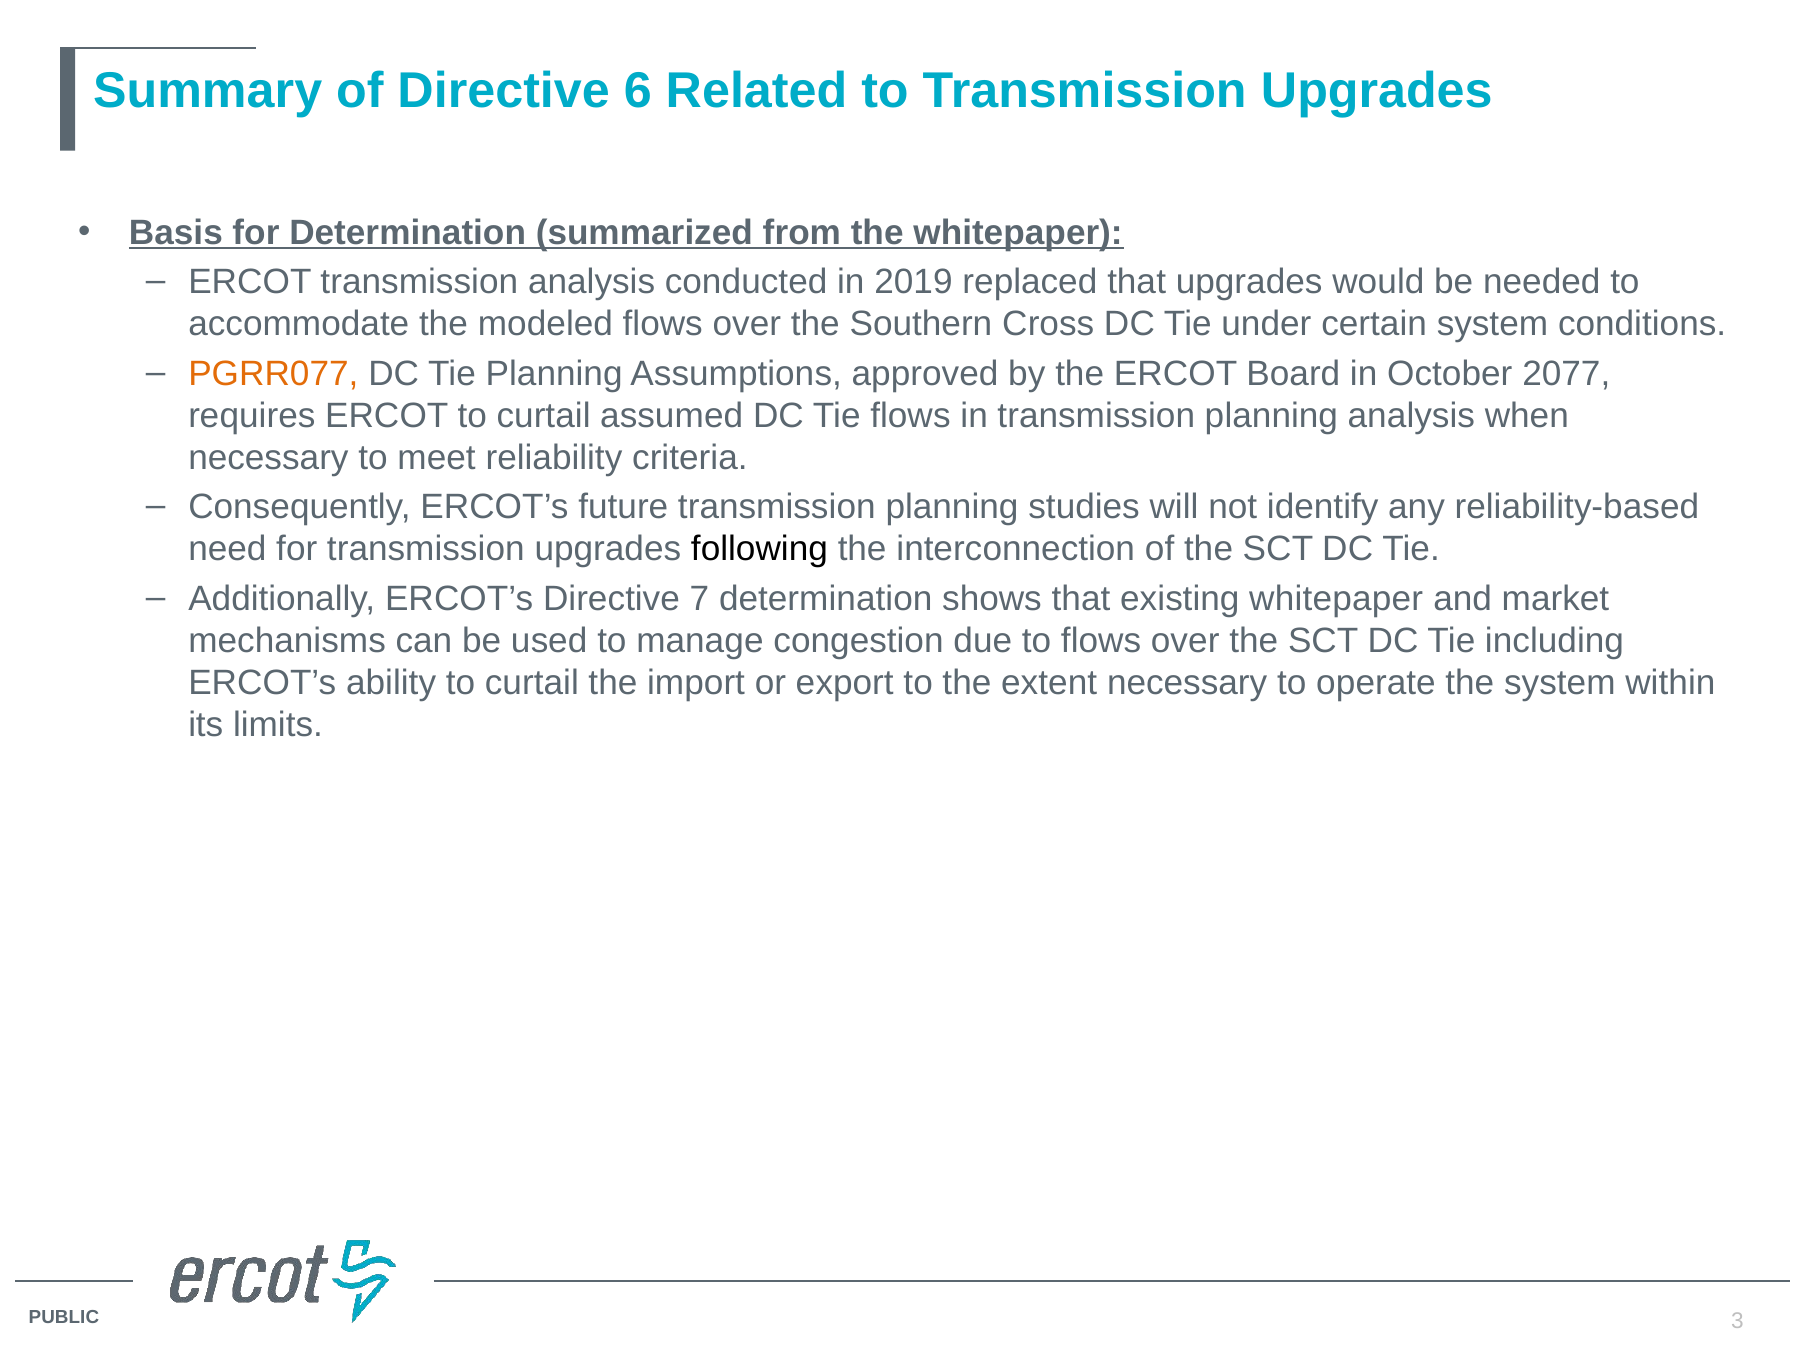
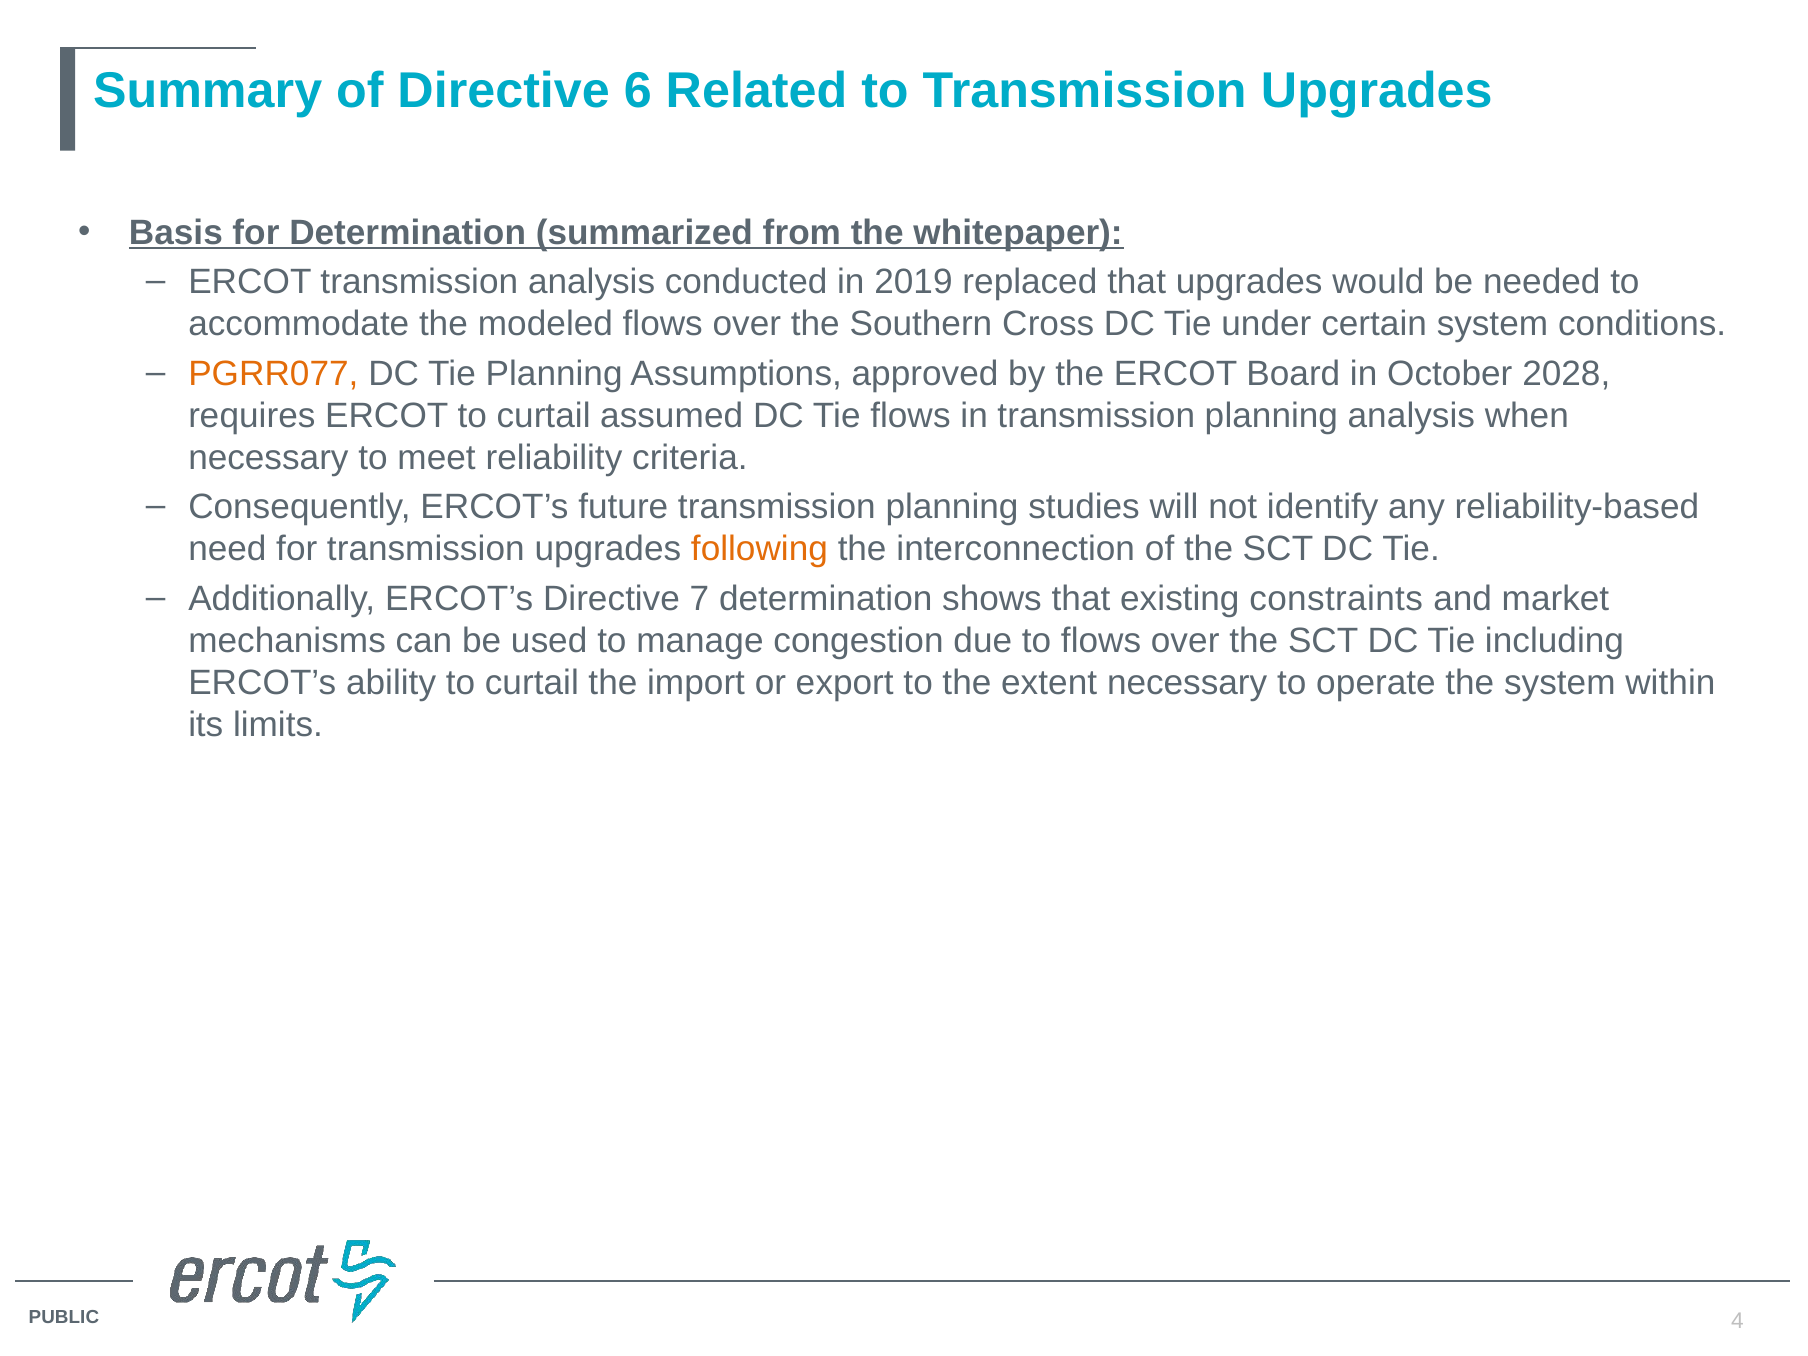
2077: 2077 -> 2028 (1566, 373)
following colour: black -> orange (759, 549)
existing whitepaper: whitepaper -> constraints (1336, 599)
3: 3 -> 4 (1737, 1321)
